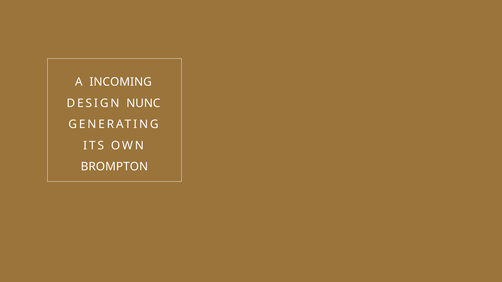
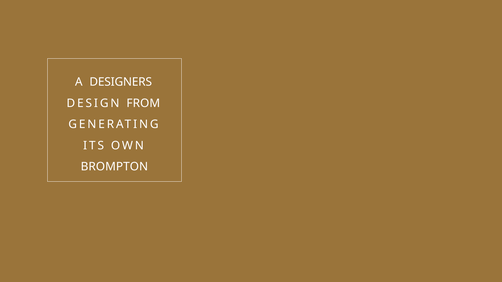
INCOMING: INCOMING -> DESIGNERS (121, 82)
NUNC: NUNC -> FROM (143, 103)
